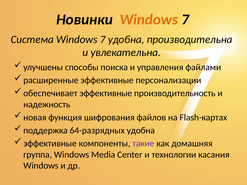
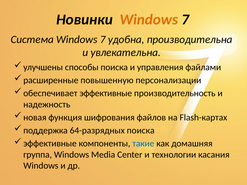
расширенные эффективные: эффективные -> повышенную (107, 80)
64-разрядных удобна: удобна -> поиска (141, 131)
такие colour: purple -> blue (143, 144)
